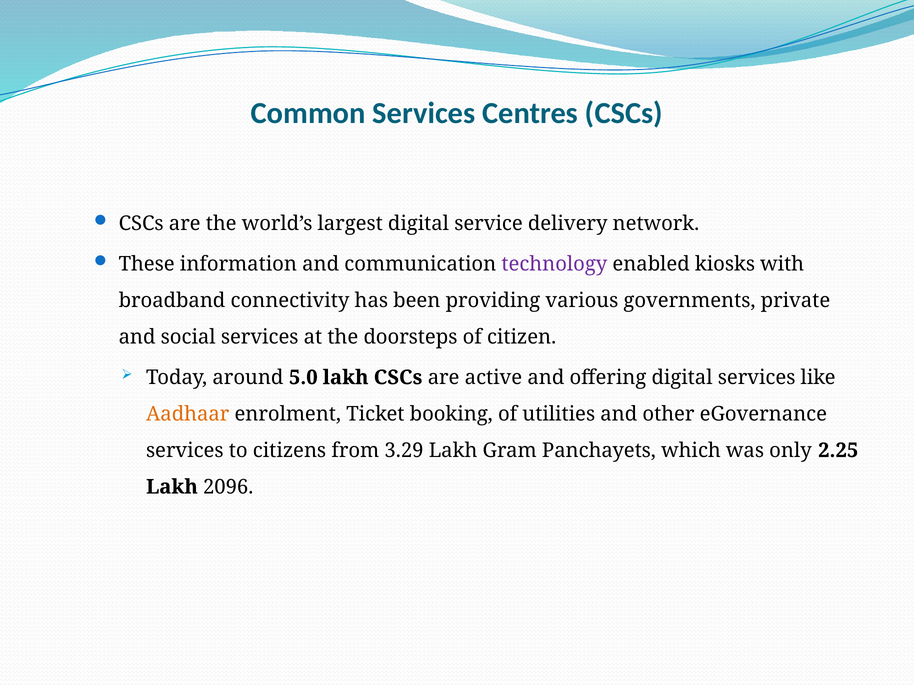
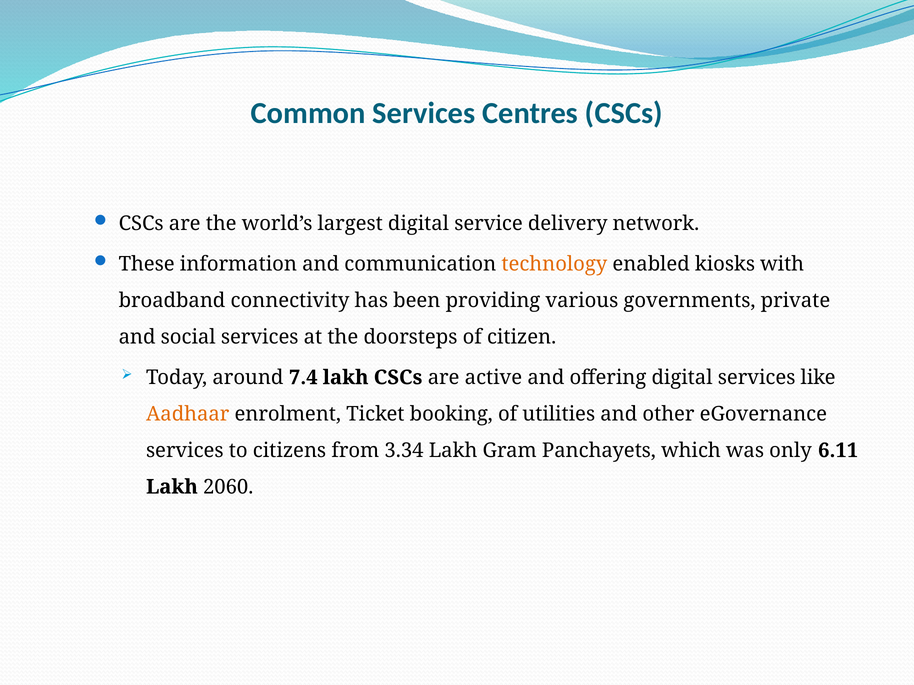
technology colour: purple -> orange (554, 264)
5.0: 5.0 -> 7.4 (303, 378)
3.29: 3.29 -> 3.34 (404, 451)
2.25: 2.25 -> 6.11 (838, 451)
2096: 2096 -> 2060 (228, 487)
